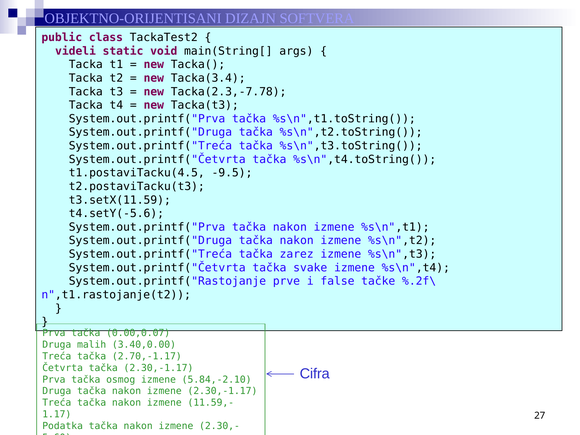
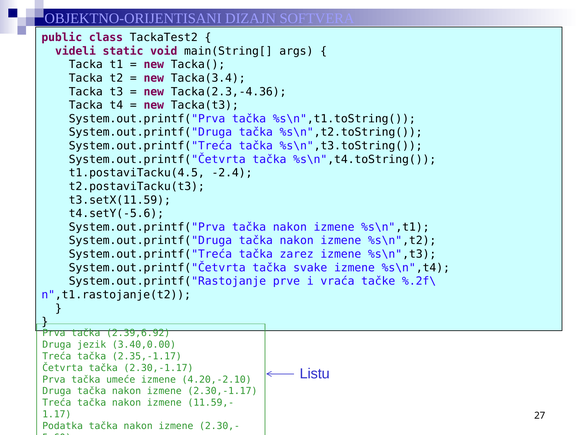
Tacka(2.3,-7.78: Tacka(2.3,-7.78 -> Tacka(2.3,-4.36 (229, 92)
-9.5: -9.5 -> -2.4 (232, 173)
false: false -> vraća (337, 281)
0.00,0.07: 0.00,0.07 -> 2.39,6.92 (138, 333)
malih: malih -> jezik (92, 345)
2.70,-1.17: 2.70,-1.17 -> 2.35,-1.17 (147, 356)
Cifra: Cifra -> Listu (315, 374)
osmog: osmog -> umeće (121, 380)
5.84,-2.10: 5.84,-2.10 -> 4.20,-2.10 (217, 380)
